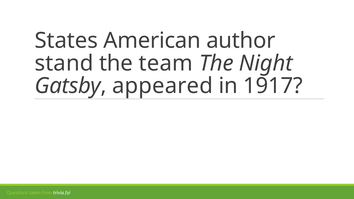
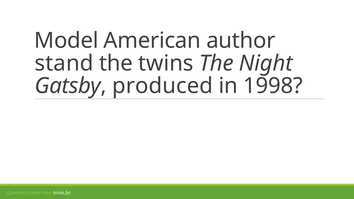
States: States -> Model (66, 41)
team: team -> twins (166, 63)
appeared: appeared -> produced (163, 86)
1917: 1917 -> 1998 (273, 86)
